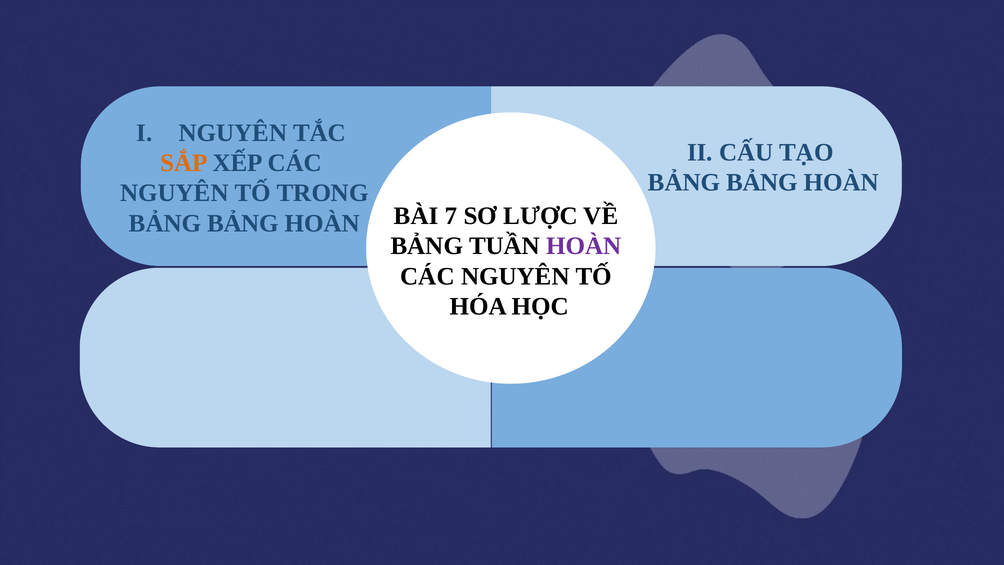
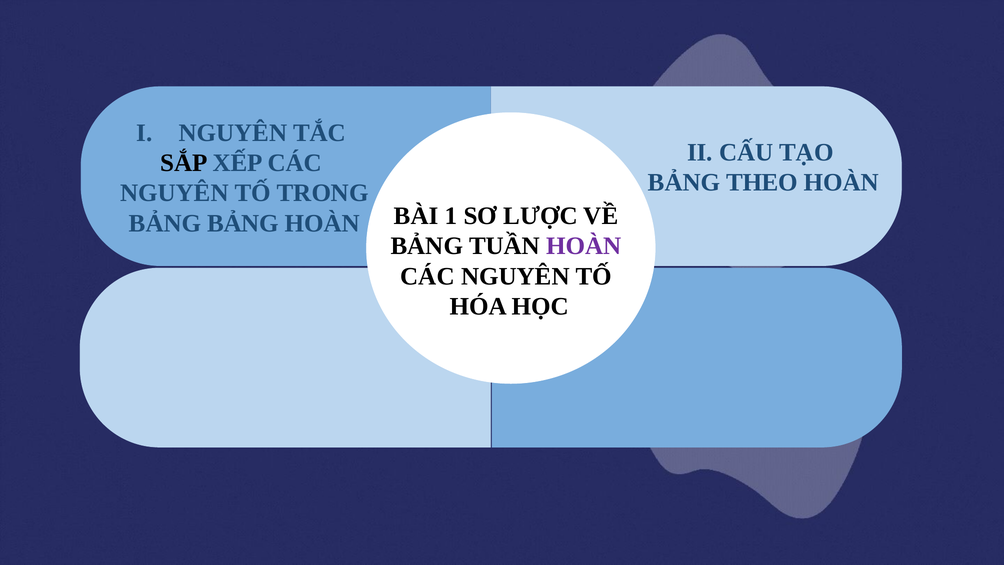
SẮP colour: orange -> black (184, 163)
BẢNG: BẢNG -> THEO (762, 182)
7: 7 -> 1 (451, 216)
